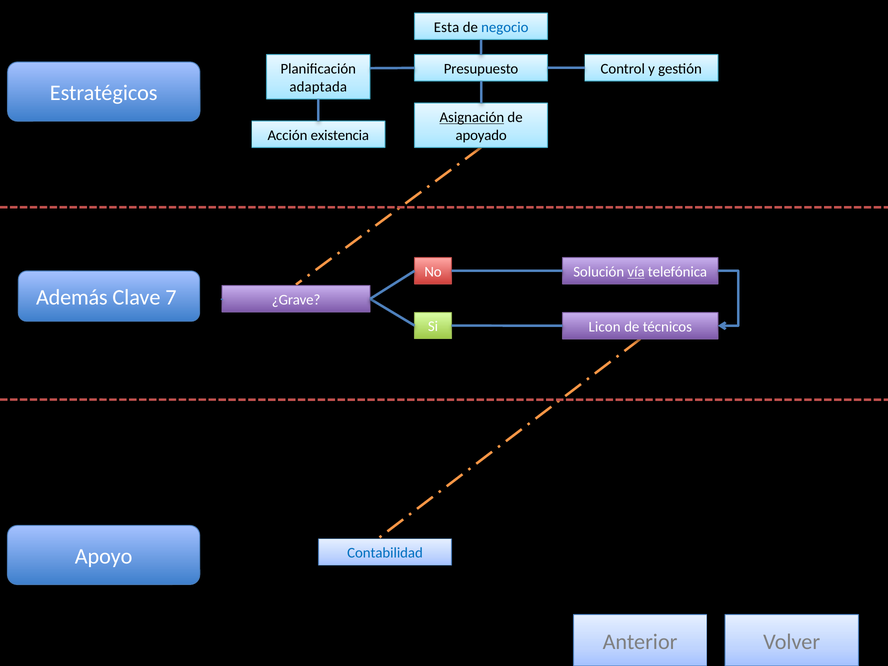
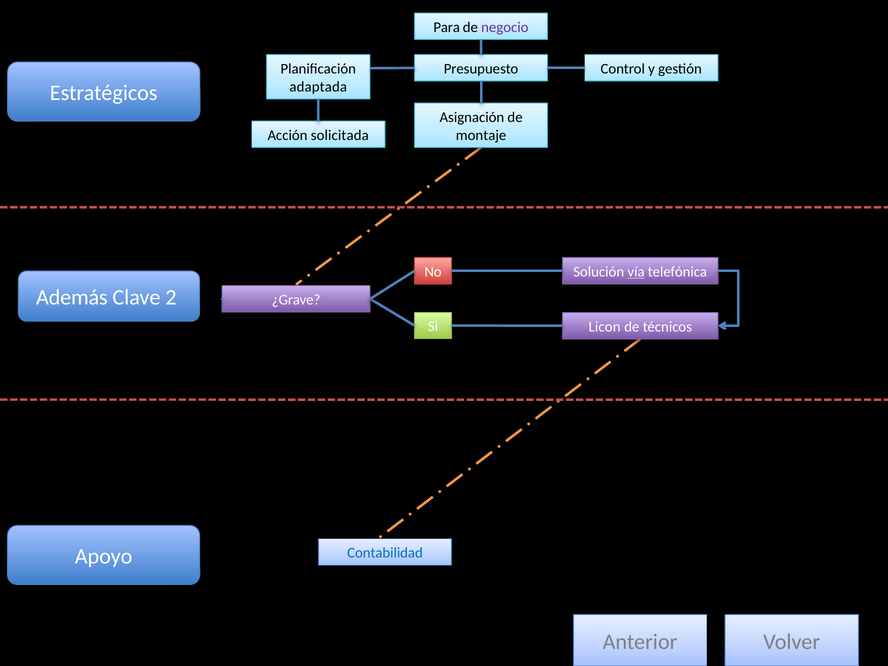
Esta: Esta -> Para (447, 27)
negocio colour: blue -> purple (505, 27)
Asignación underline: present -> none (472, 117)
apoyado: apoyado -> montaje (481, 135)
existencia: existencia -> solicitada (340, 135)
7: 7 -> 2 (171, 298)
